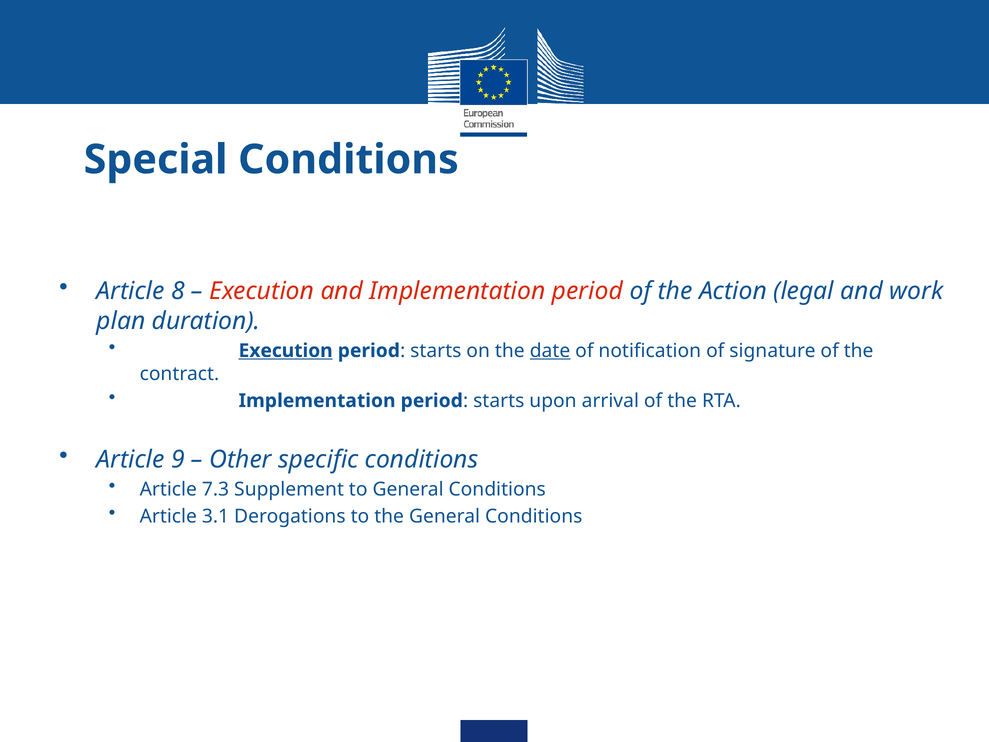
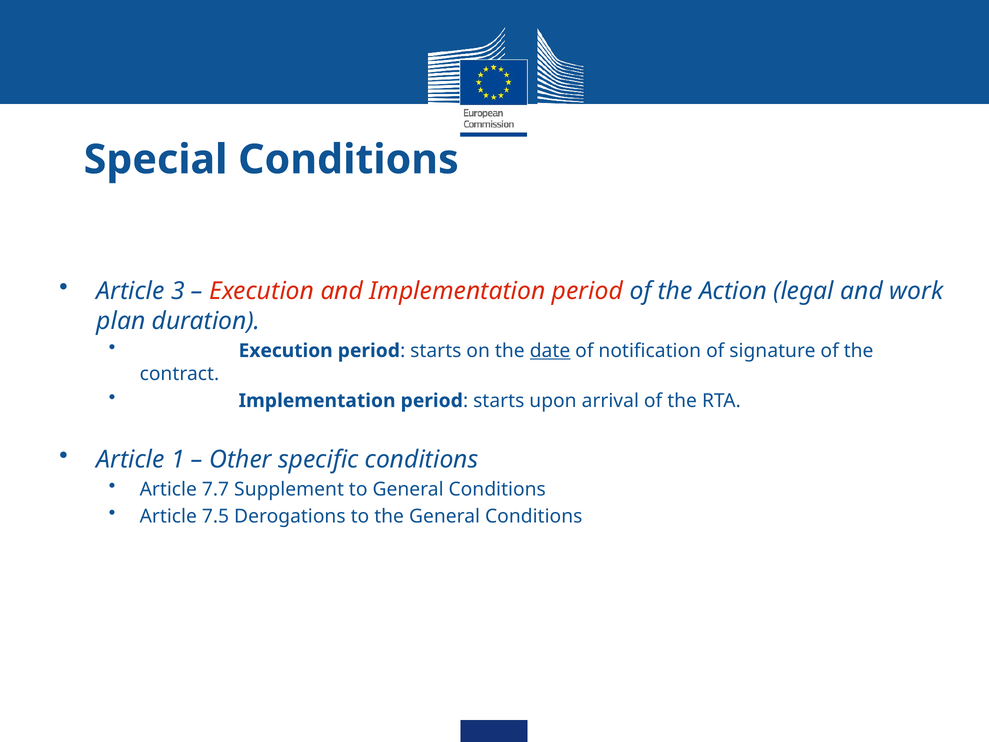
8: 8 -> 3 (178, 291)
Execution underline: present -> none (286, 351)
9: 9 -> 1 (178, 459)
7.3: 7.3 -> 7.7 (216, 489)
3.1: 3.1 -> 7.5 (216, 516)
